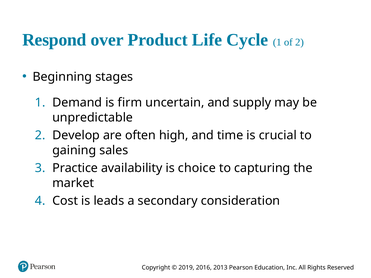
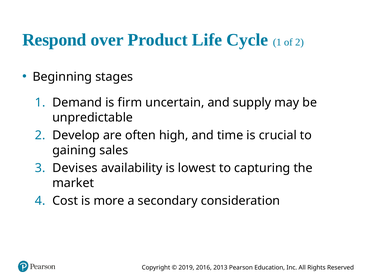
Practice: Practice -> Devises (75, 168)
choice: choice -> lowest (197, 168)
leads: leads -> more (109, 201)
